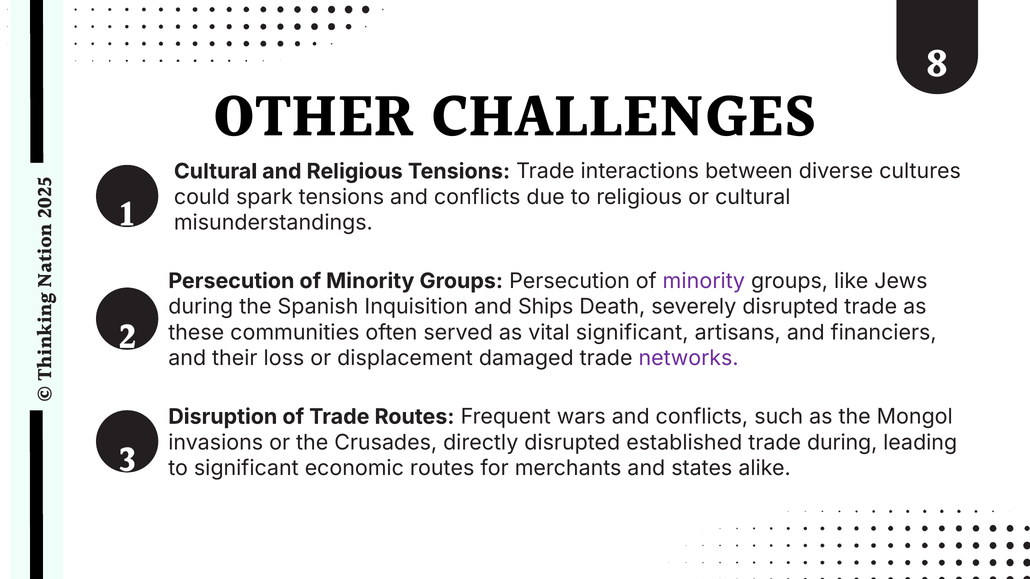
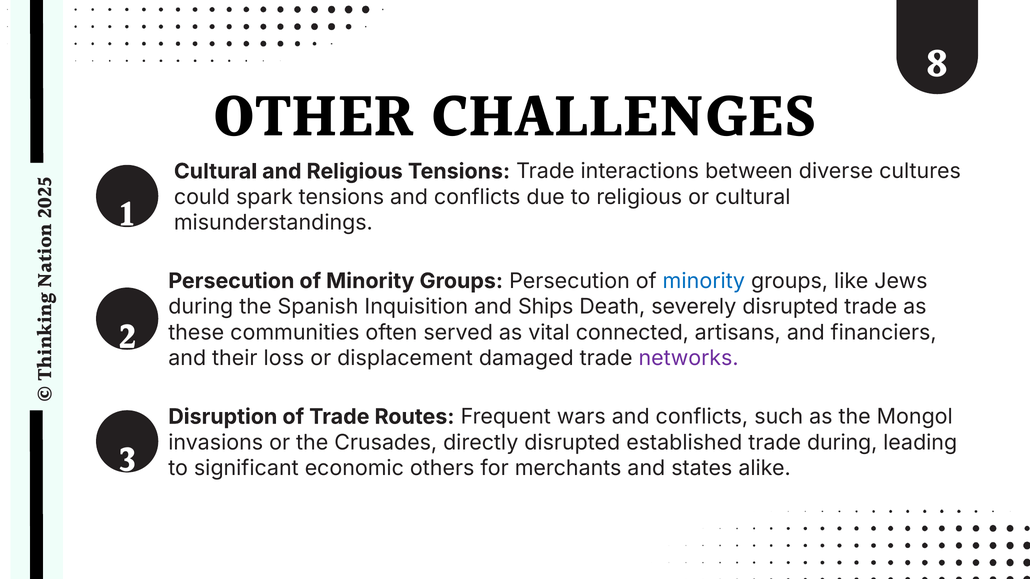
minority colour: purple -> blue (704, 281)
vital significant: significant -> connected (632, 333)
economic routes: routes -> others (442, 469)
